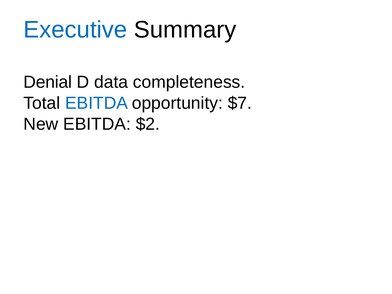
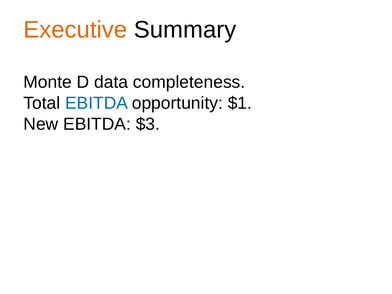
Executive colour: blue -> orange (75, 30)
Denial: Denial -> Monte (48, 82)
$7: $7 -> $1 (240, 103)
$2: $2 -> $3 (148, 124)
